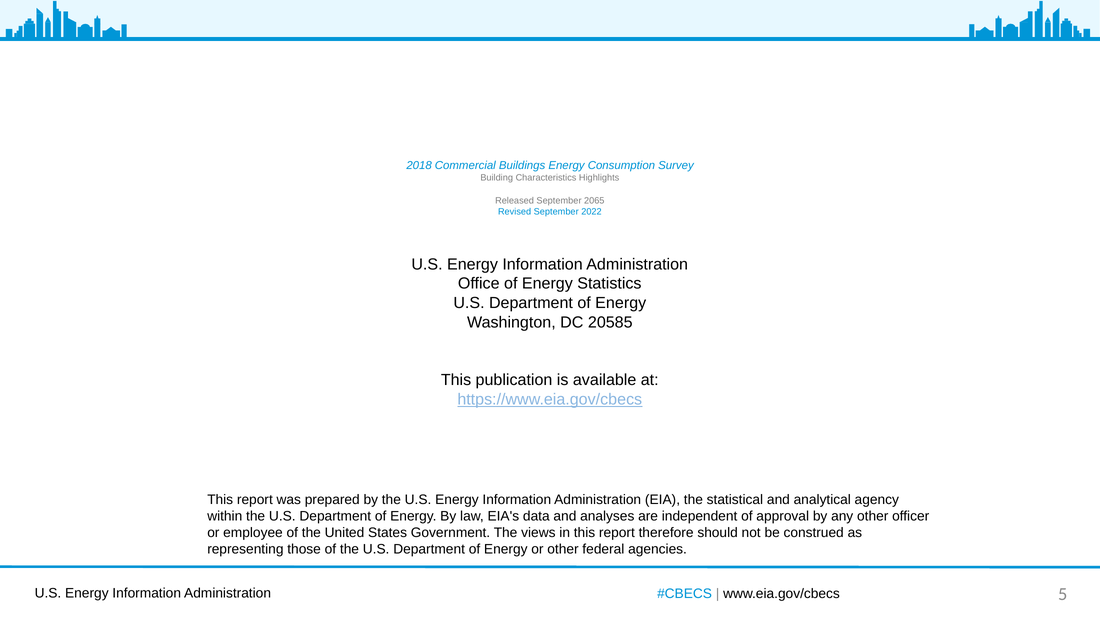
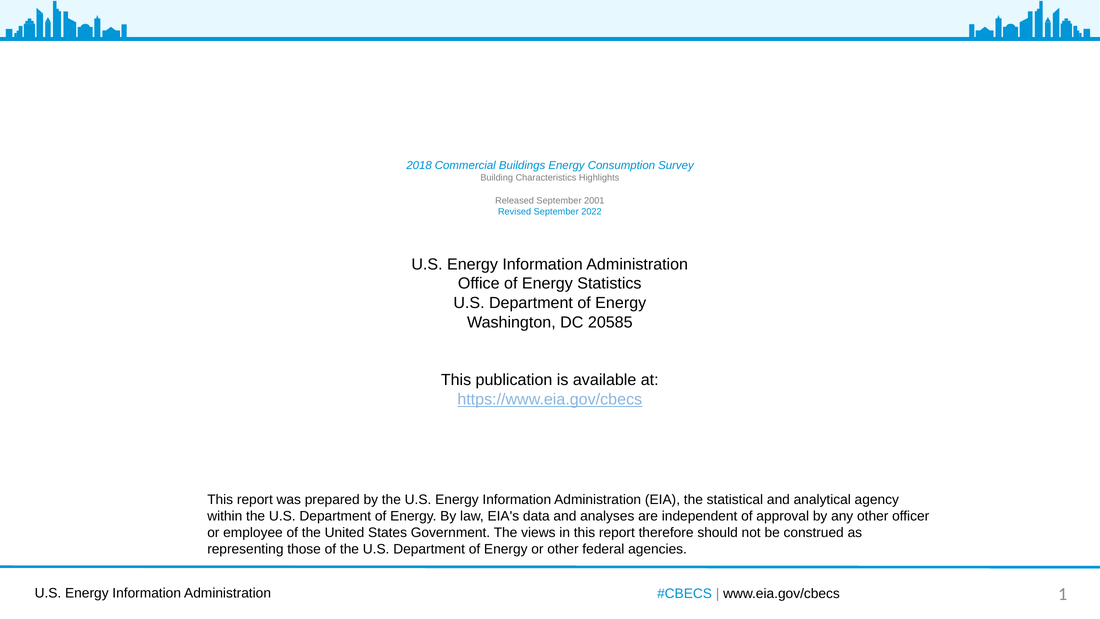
2065: 2065 -> 2001 (594, 201)
5: 5 -> 1 (1063, 594)
